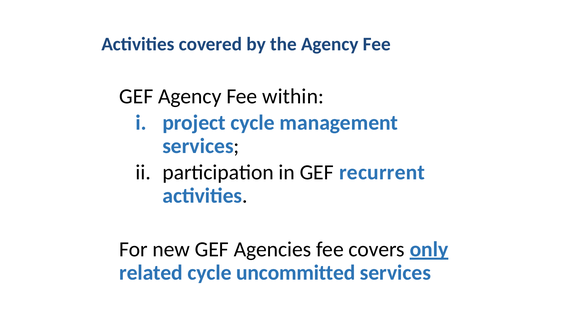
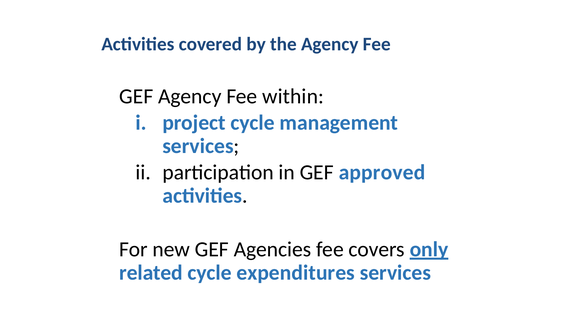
recurrent: recurrent -> approved (382, 172)
uncommitted: uncommitted -> expenditures (296, 272)
